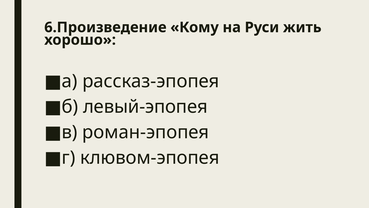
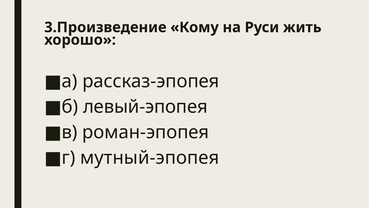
6.Произведение: 6.Произведение -> 3.Произведение (105, 27)
клювом-эпопея: клювом-эпопея -> мутный-эпопея (150, 157)
